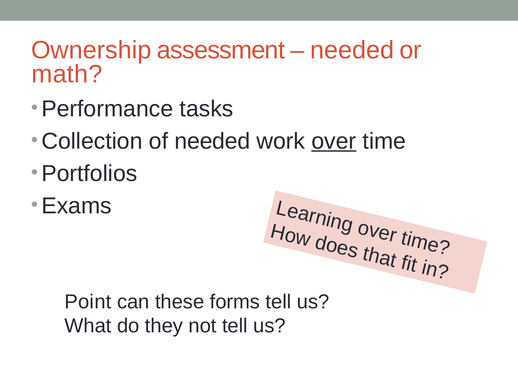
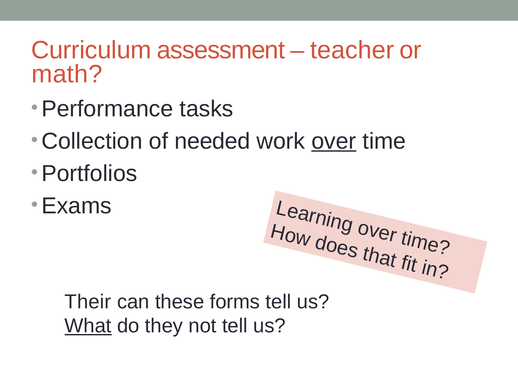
Ownership: Ownership -> Curriculum (91, 50)
needed: needed -> teacher (352, 50)
Point: Point -> Their (88, 301)
What underline: none -> present (88, 326)
